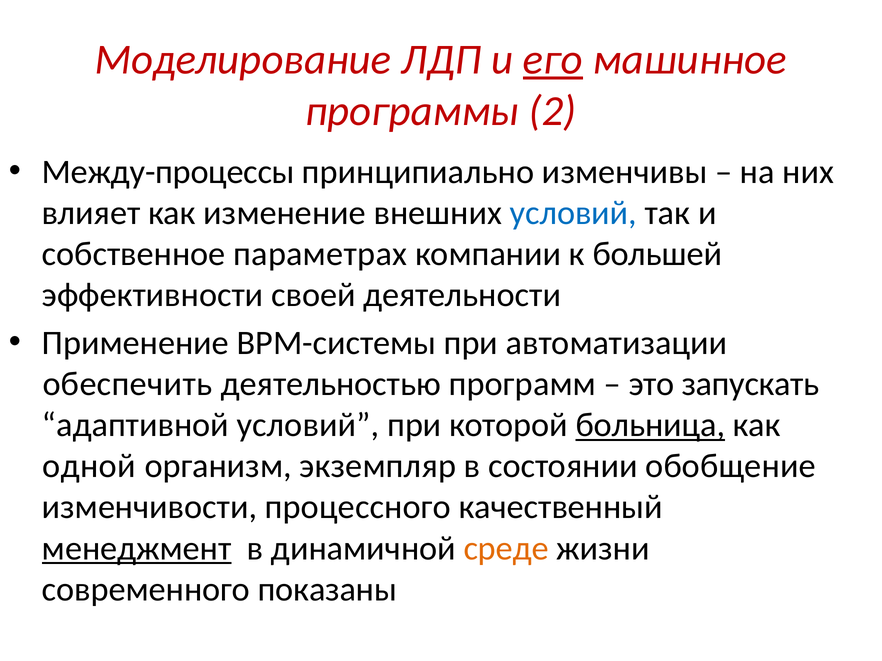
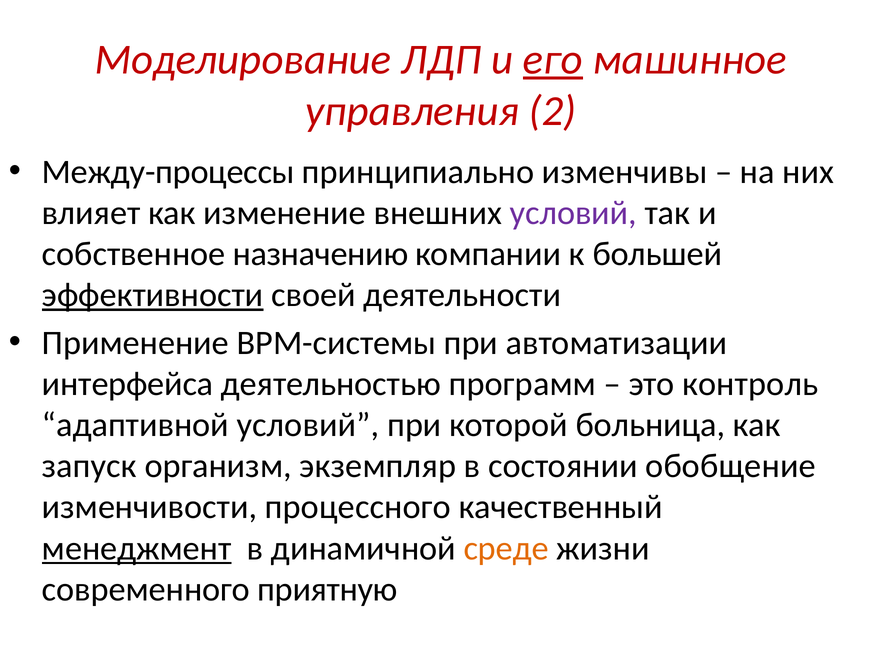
программы: программы -> управления (412, 111)
условий colour: blue -> purple (573, 213)
параметрах: параметрах -> назначению (320, 254)
эффективности underline: none -> present (153, 295)
обеспечить: обеспечить -> интерфейса (128, 384)
запускать: запускать -> контроль (750, 384)
больница underline: present -> none (650, 425)
одной: одной -> запуск (89, 466)
показаны: показаны -> приятную (327, 590)
